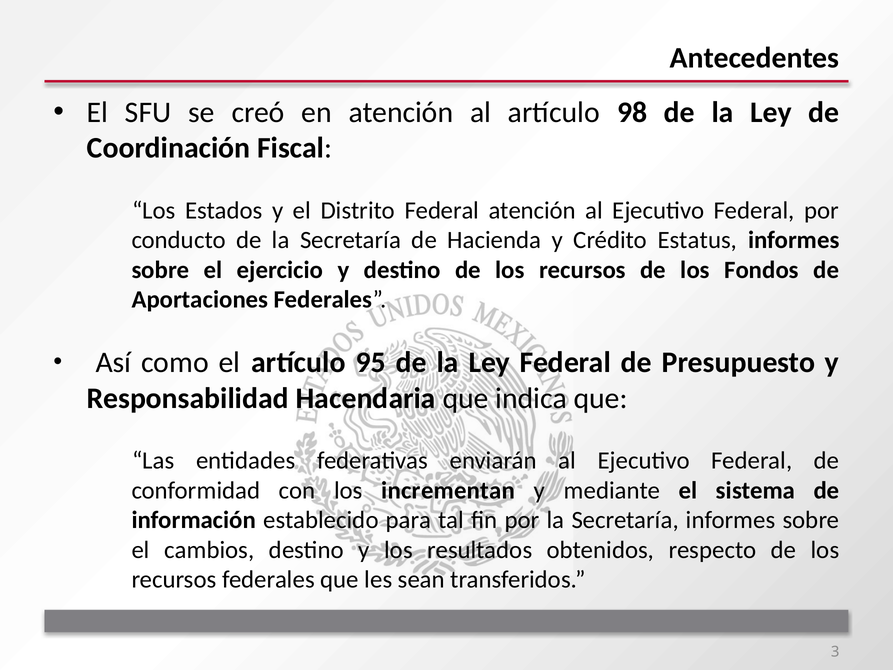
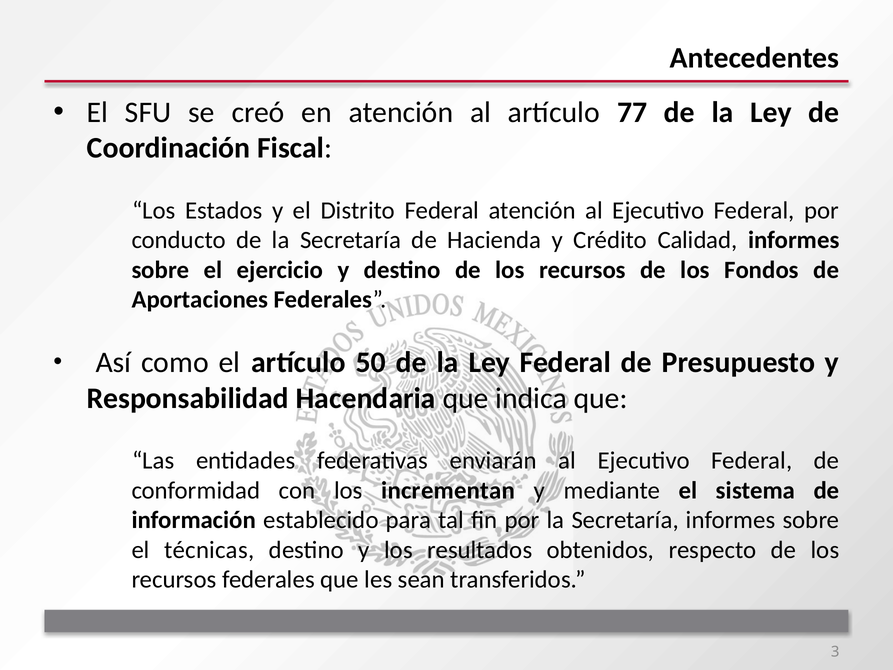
98: 98 -> 77 (632, 112)
Estatus: Estatus -> Calidad (697, 240)
95: 95 -> 50 (371, 362)
cambios: cambios -> técnicas (209, 550)
